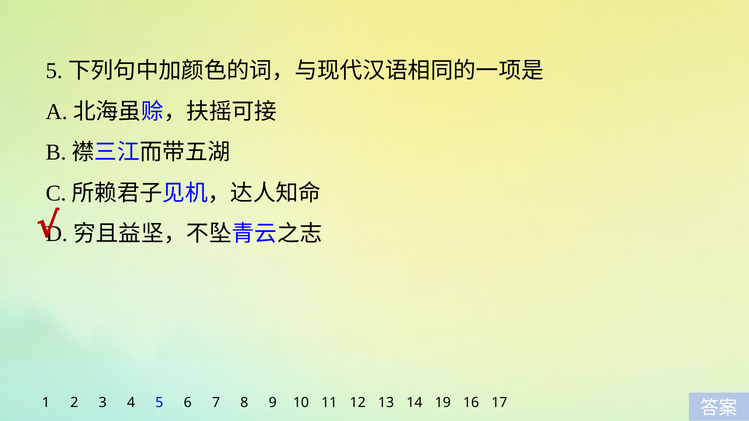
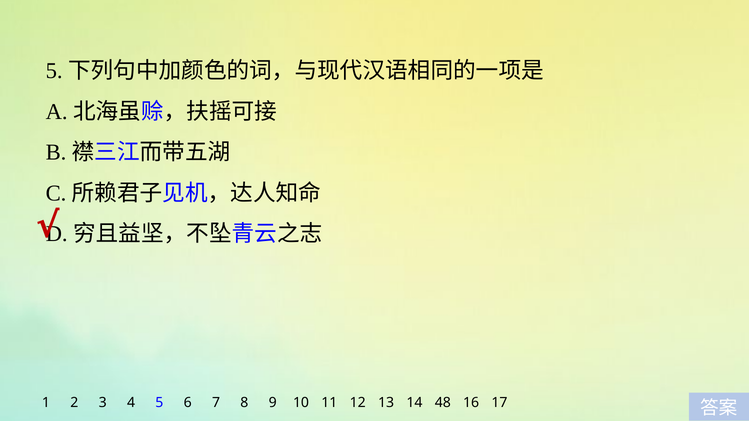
19: 19 -> 48 (443, 403)
